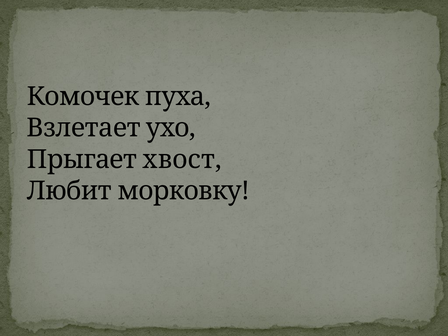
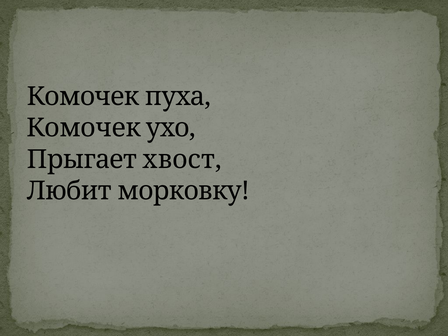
Взлетает: Взлетает -> Комочек (84, 128)
